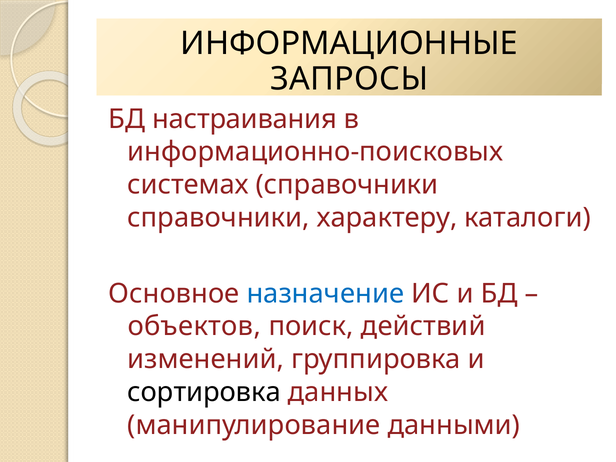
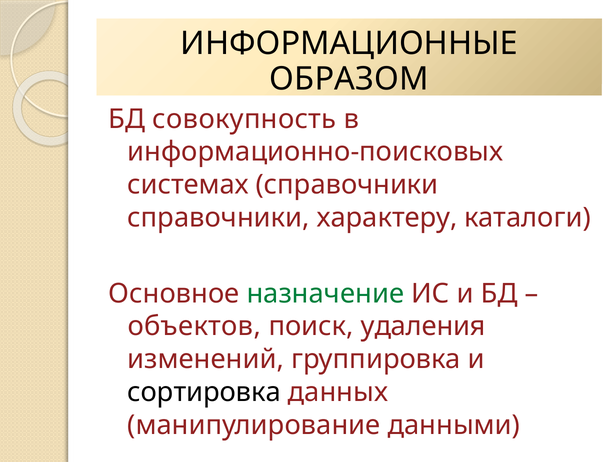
ЗАПРОСЫ: ЗАПРОСЫ -> ОБРАЗОМ (349, 79)
настраивания: настраивания -> совокупность (244, 119)
назначение colour: blue -> green (325, 294)
действий: действий -> удаления (423, 326)
